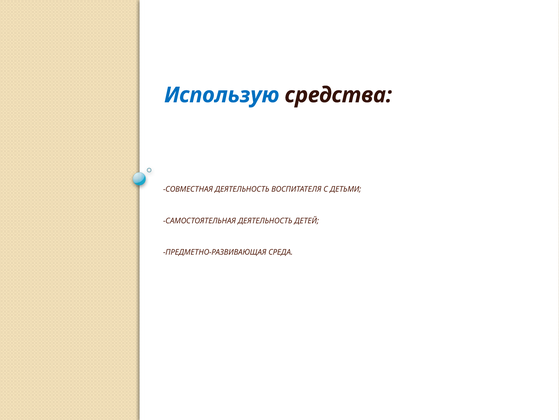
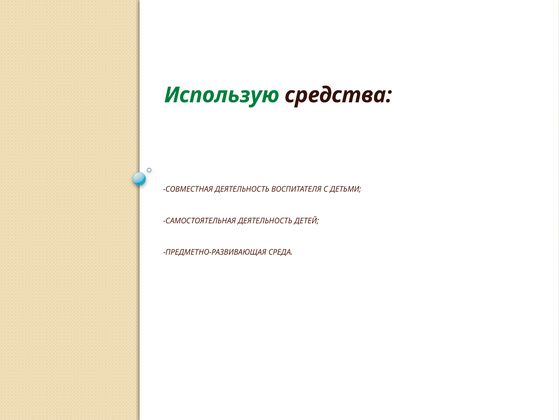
Использую colour: blue -> green (222, 95)
